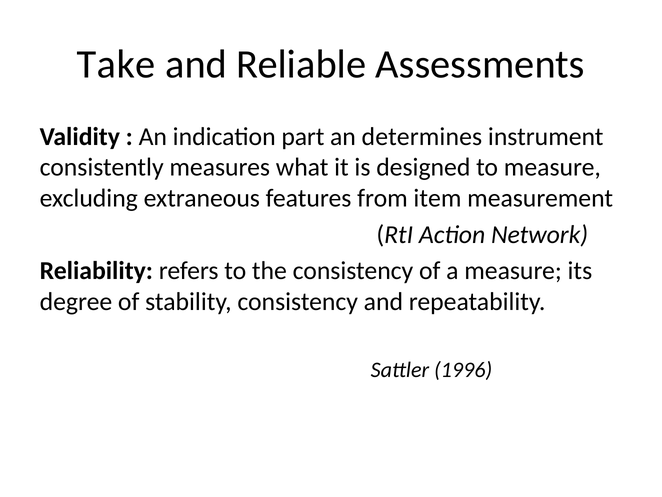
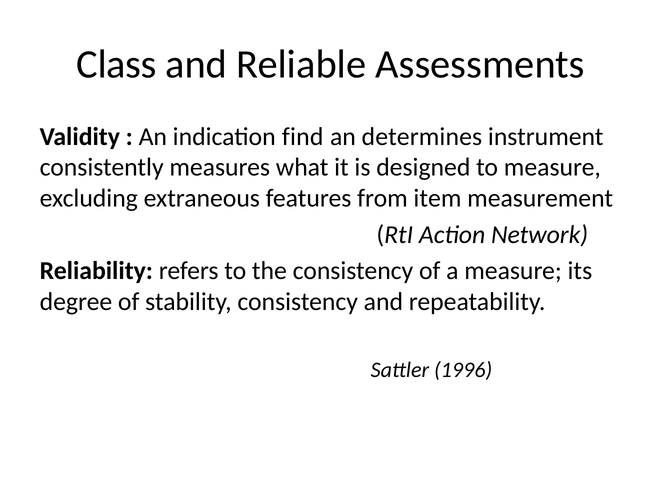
Take: Take -> Class (117, 64)
part: part -> find (303, 136)
